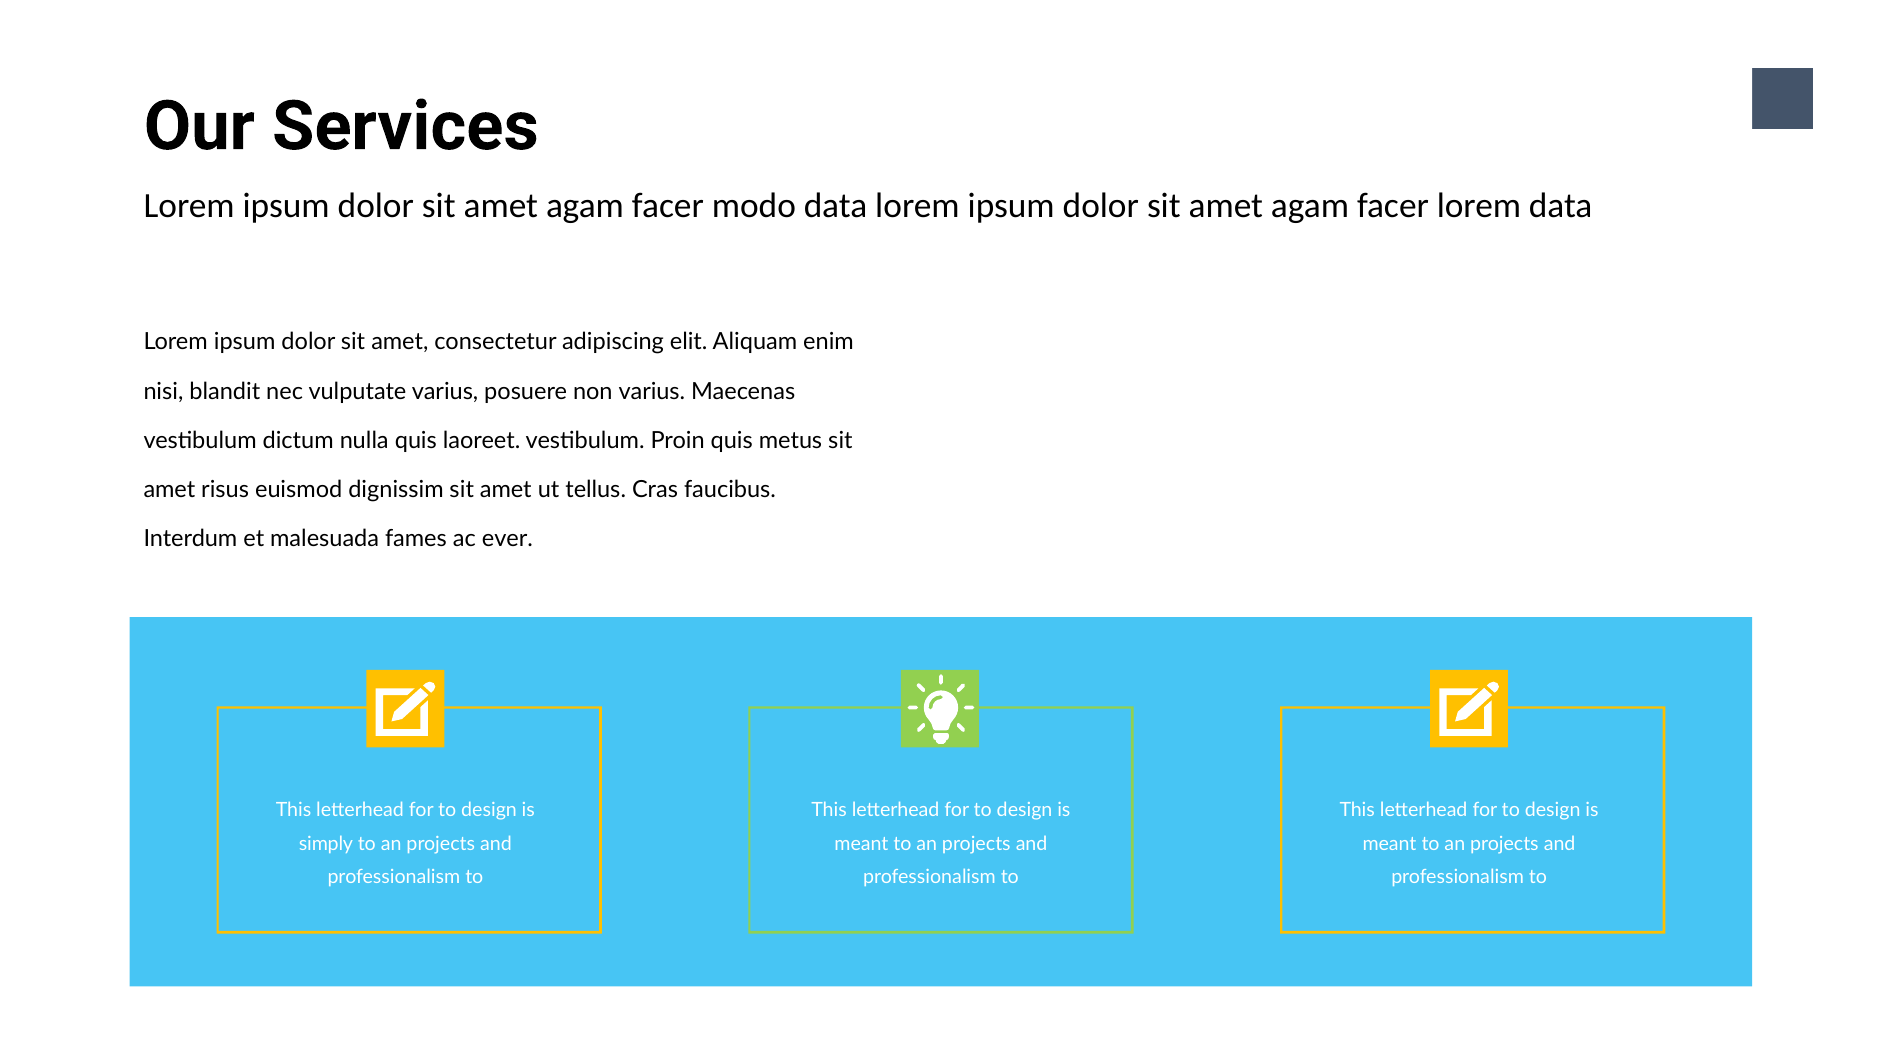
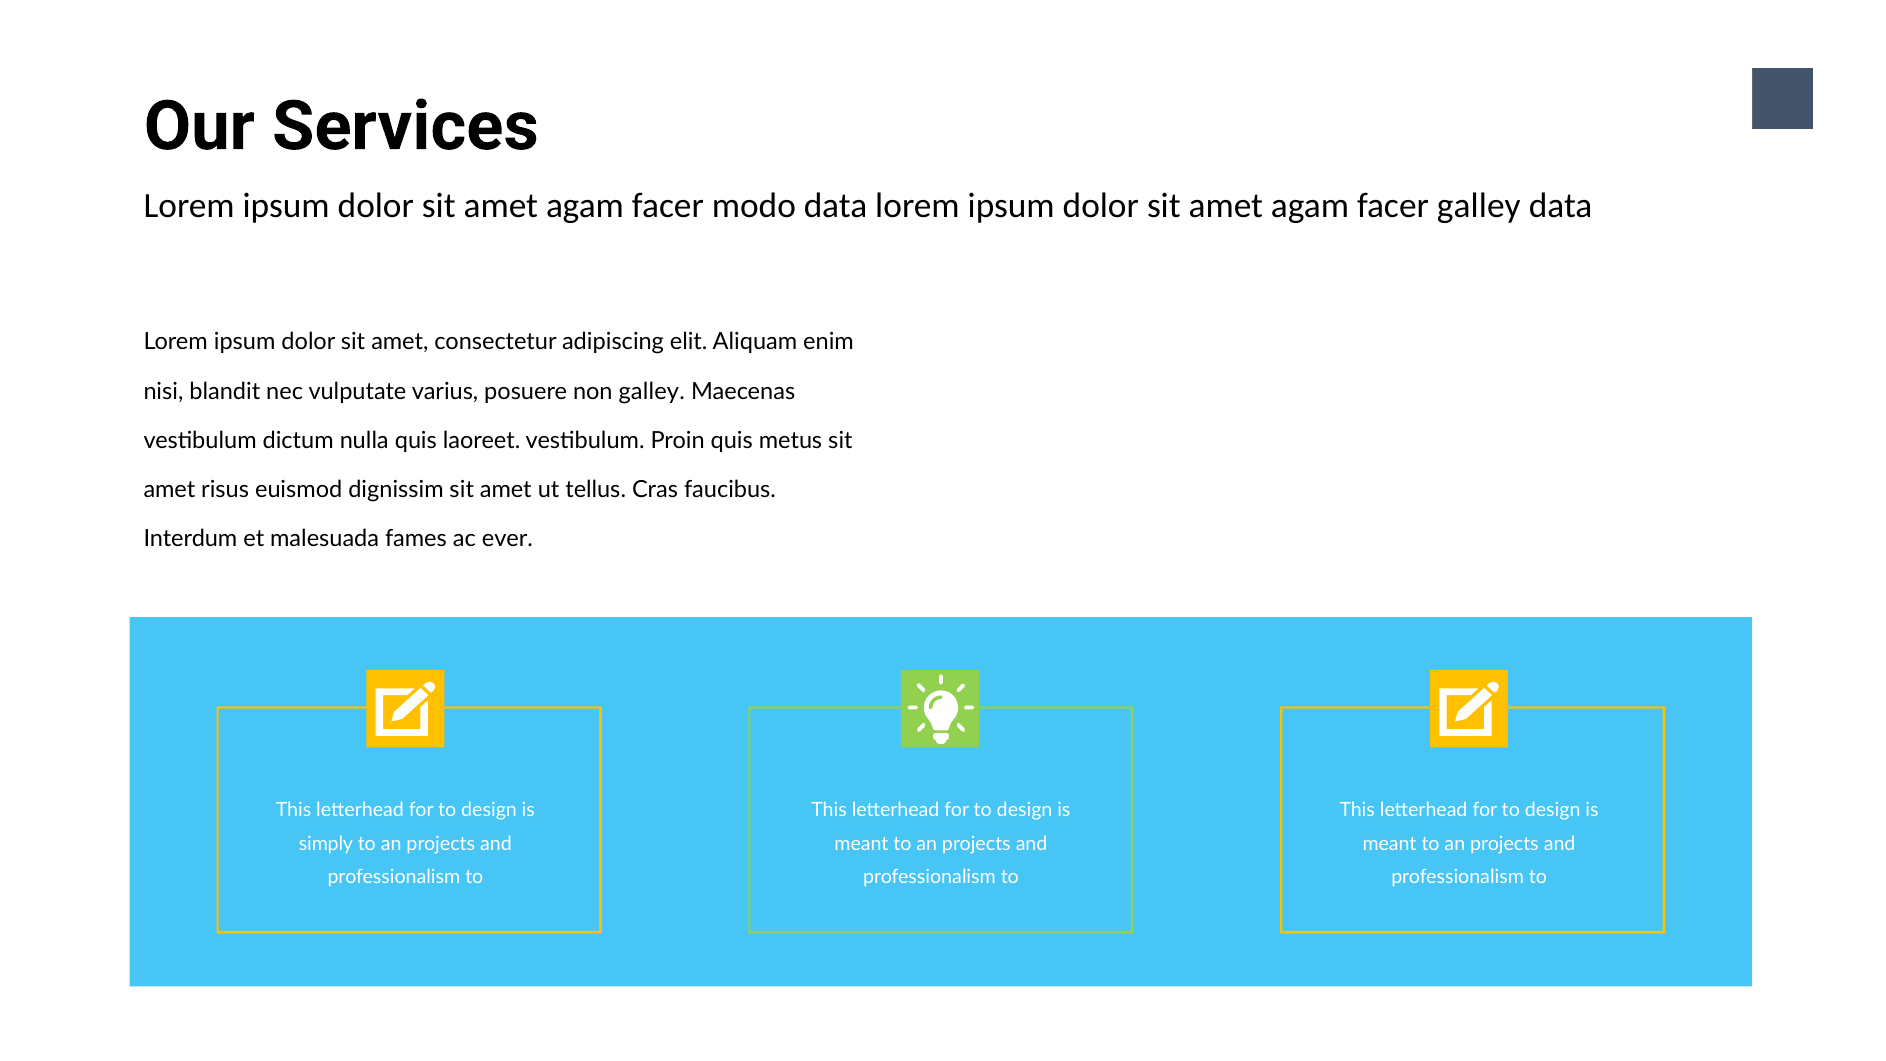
facer lorem: lorem -> galley (1479, 206)
non varius: varius -> galley (652, 391)
